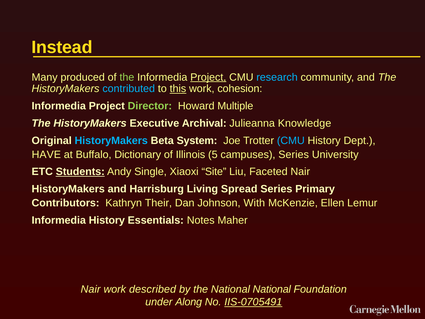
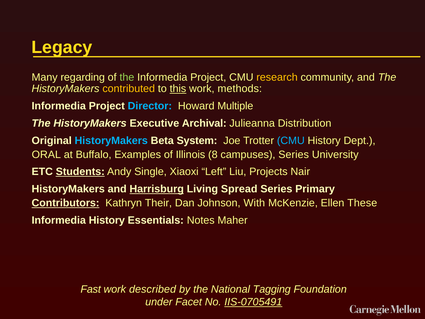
Instead: Instead -> Legacy (62, 47)
produced: produced -> regarding (83, 77)
Project underline: present -> none (208, 77)
research colour: light blue -> yellow (277, 77)
contributed colour: light blue -> yellow (129, 89)
cohesion: cohesion -> methods (240, 89)
Director colour: light green -> light blue (150, 106)
Knowledge: Knowledge -> Distribution (305, 123)
HAVE: HAVE -> ORAL (46, 154)
Dictionary: Dictionary -> Examples (138, 154)
5: 5 -> 8 (213, 154)
Site: Site -> Left (214, 172)
Faceted: Faceted -> Projects (268, 172)
Harrisburg underline: none -> present (157, 189)
Contributors underline: none -> present (66, 203)
Lemur: Lemur -> These (362, 203)
Nair: Nair -> Fast (91, 289)
National National: National -> Tagging (272, 289)
Along: Along -> Facet (189, 302)
